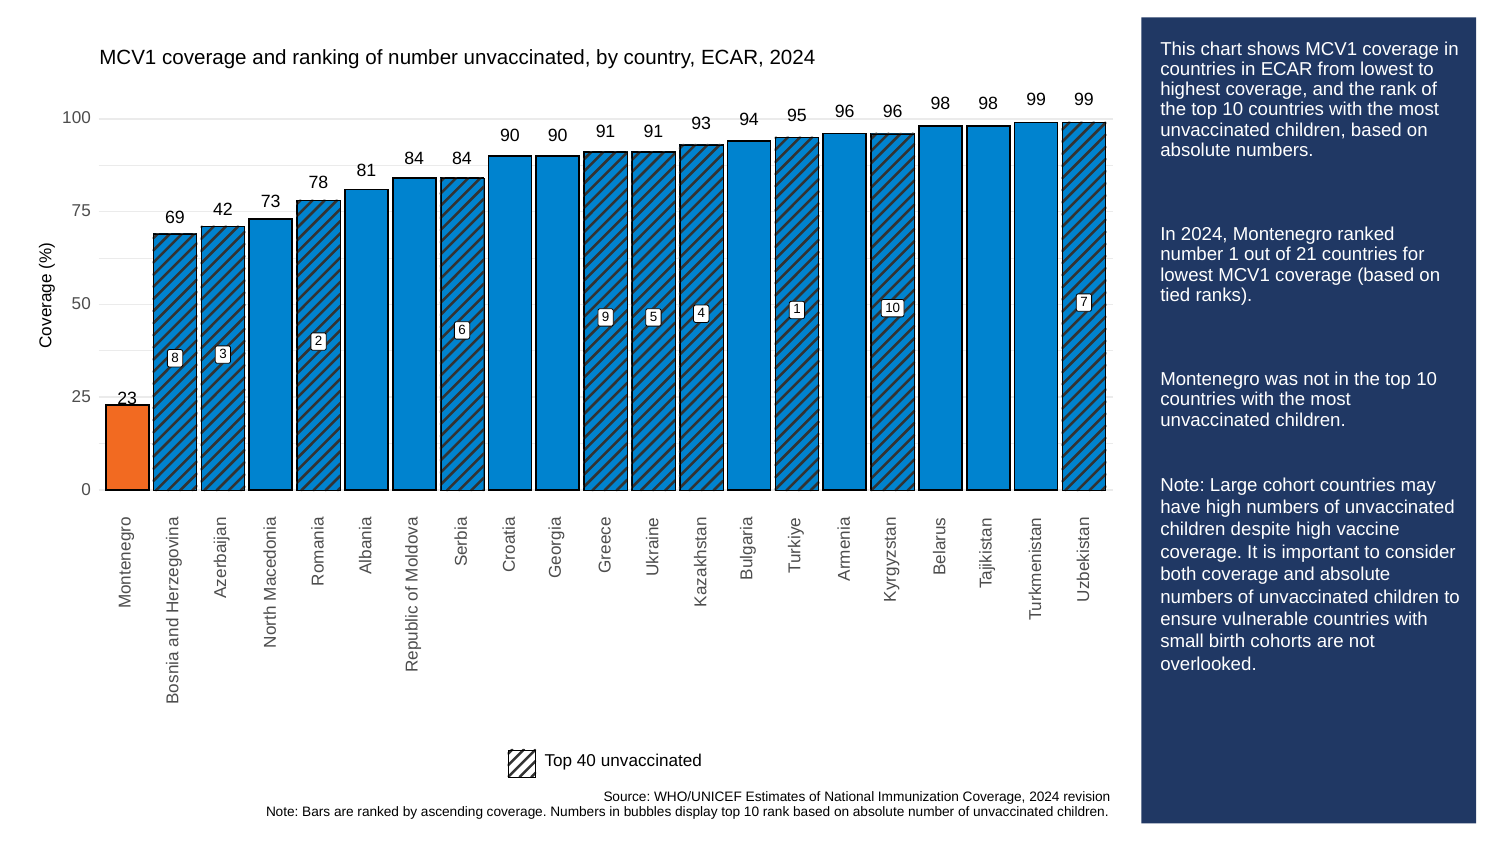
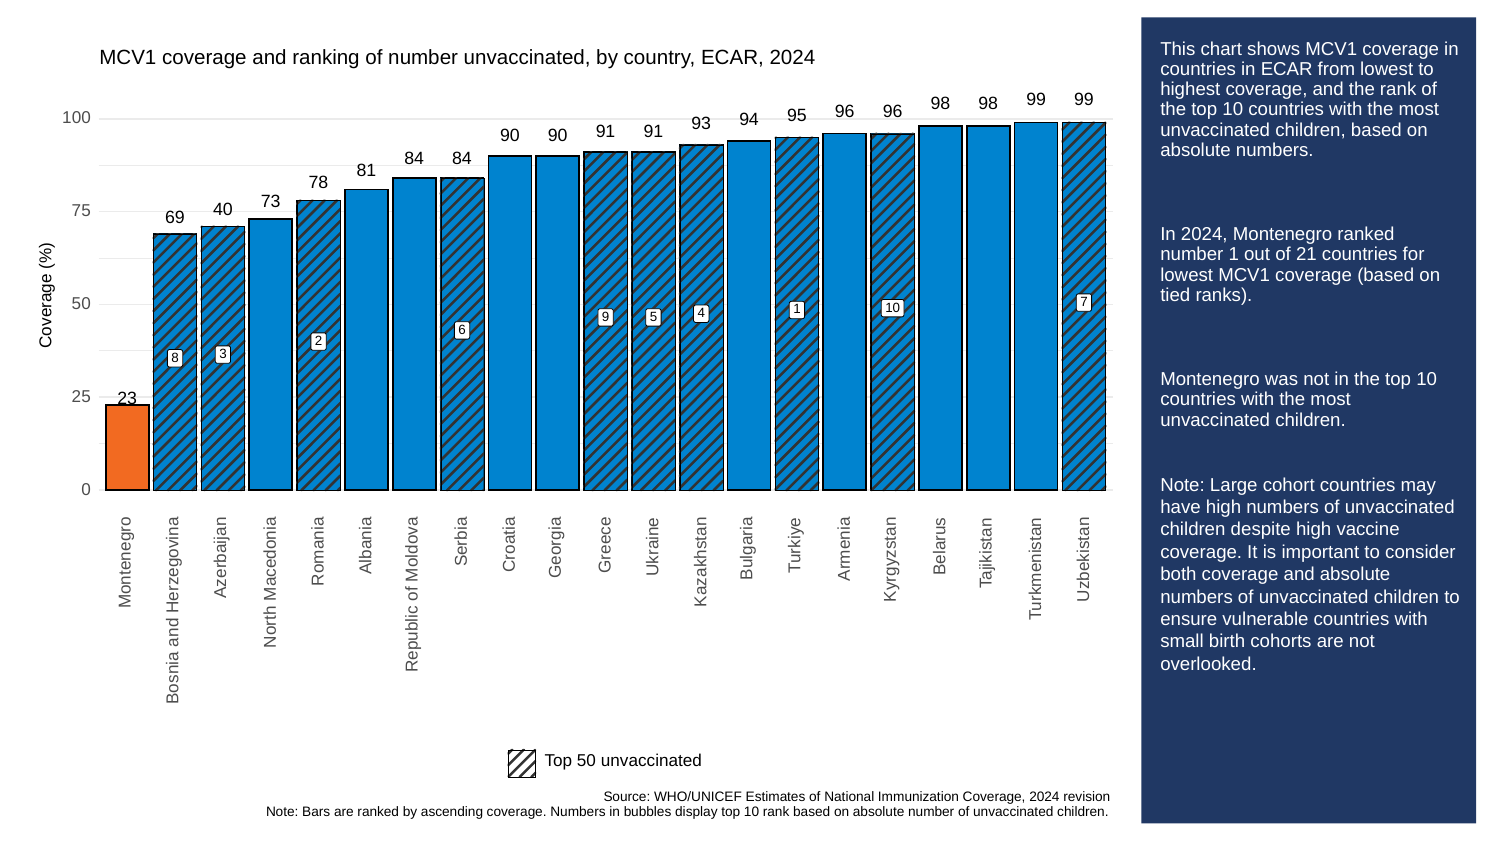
42: 42 -> 40 (223, 210)
Top 40: 40 -> 50 (586, 761)
